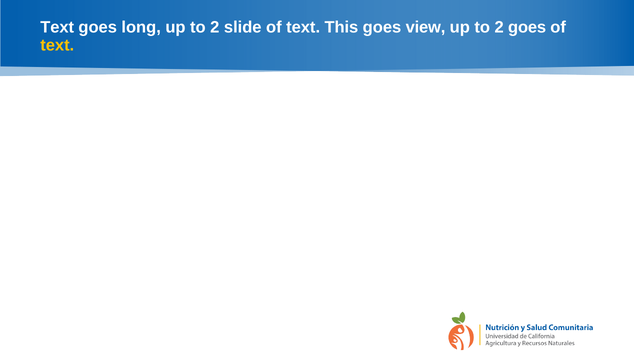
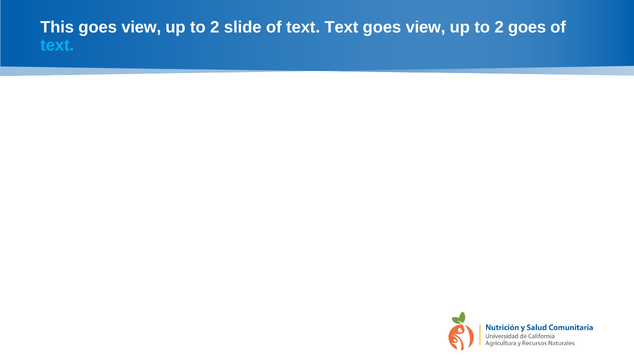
Text: Text -> This (57, 27)
long: long -> view (141, 27)
text This: This -> Text (341, 27)
text colour: yellow -> light blue (57, 45)
